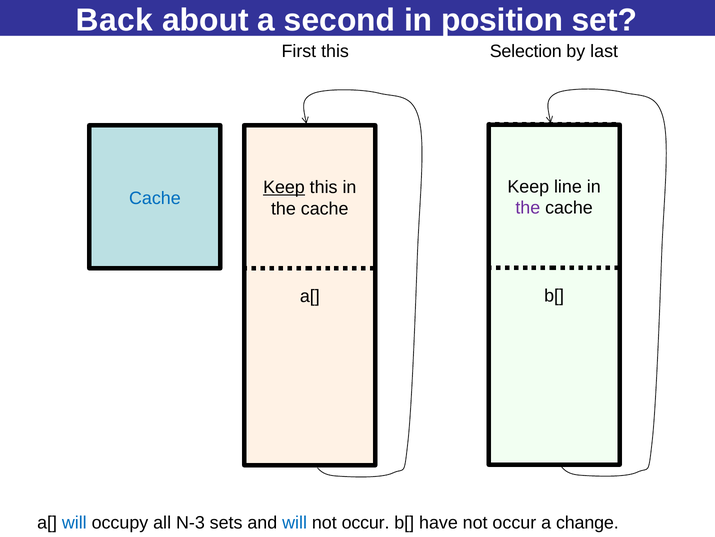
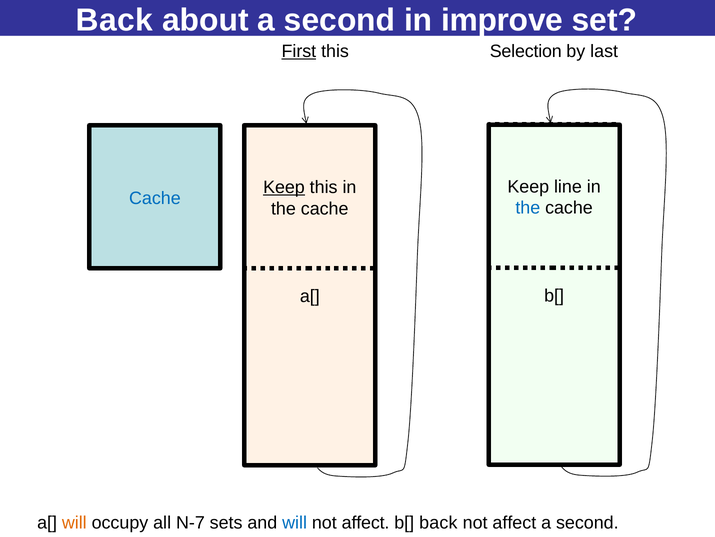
position: position -> improve (502, 20)
First underline: none -> present (299, 51)
the colour: purple -> blue (528, 208)
will colour: blue -> orange (74, 522)
N-3: N-3 -> N-7 (190, 522)
occur: occur -> affect (366, 522)
b[ have: have -> back (438, 522)
occur: occur -> affect (514, 522)
change: change -> second (587, 522)
